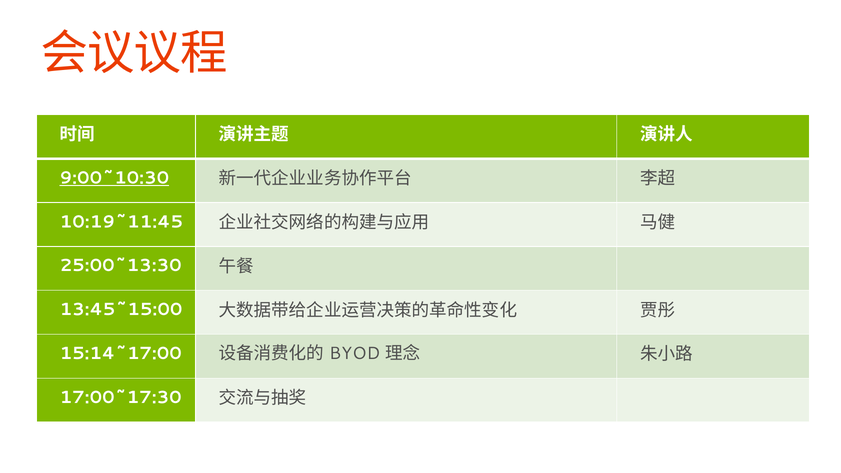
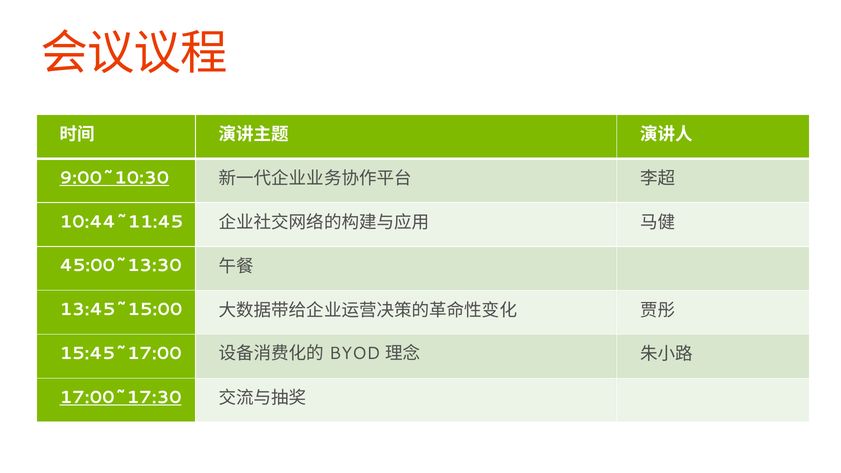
10:19~11:45: 10:19~11:45 -> 10:44~11:45 (121, 222)
25:00~13:30: 25:00~13:30 -> 45:00~13:30 (121, 266)
15:14~17:00: 15:14~17:00 -> 15:45~17:00 (121, 354)
17:00~17:30 underline: none -> present (121, 398)
